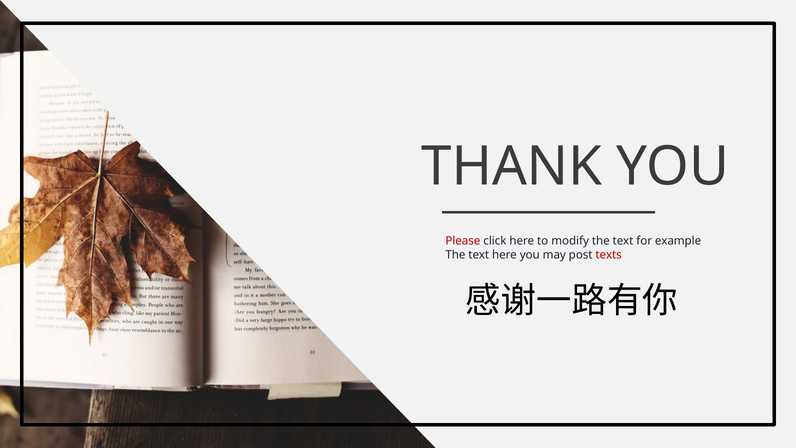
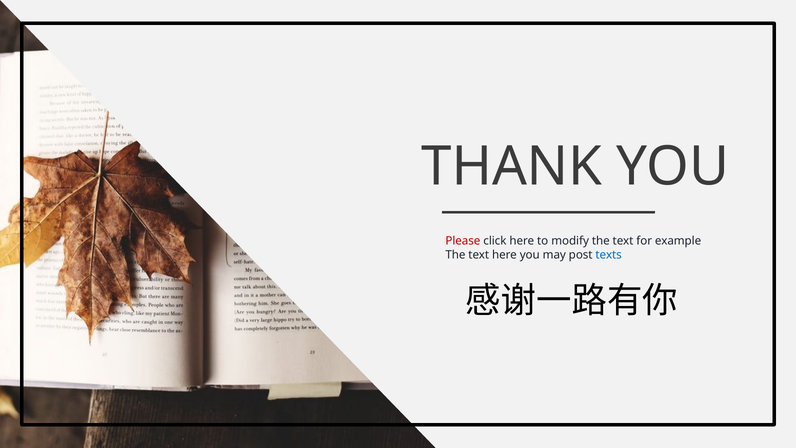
texts colour: red -> blue (609, 255)
